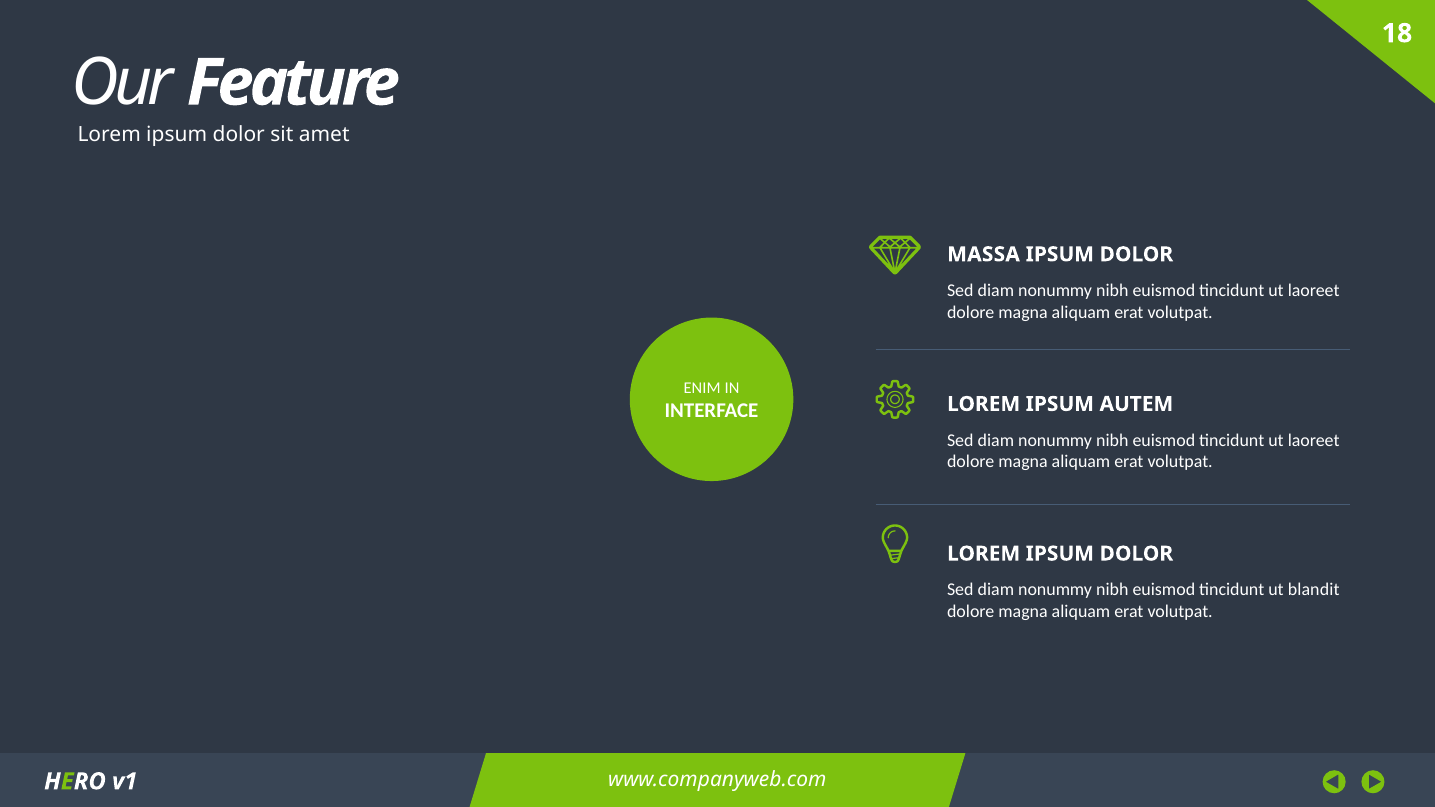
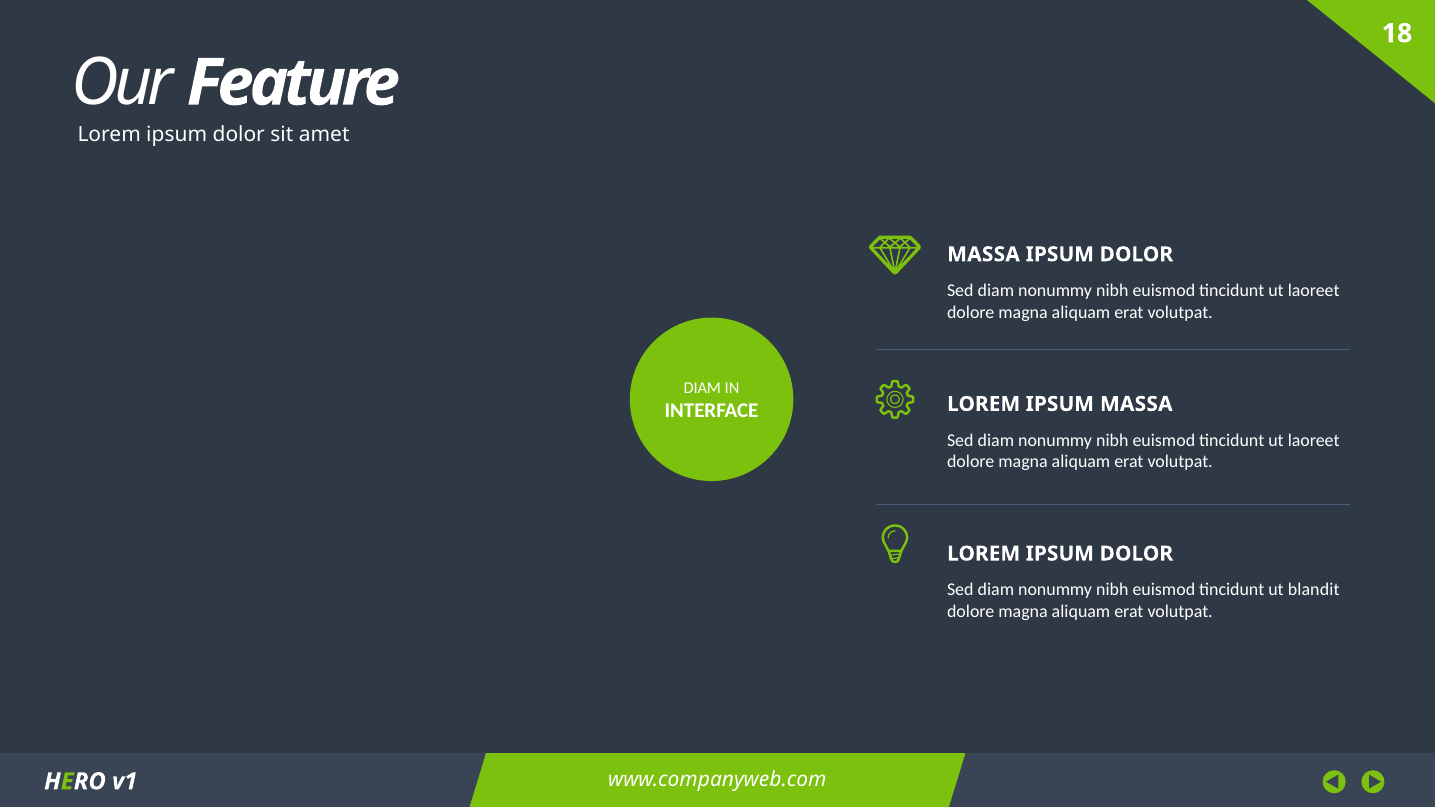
ENIM: ENIM -> DIAM (702, 388)
IPSUM AUTEM: AUTEM -> MASSA (1136, 404)
